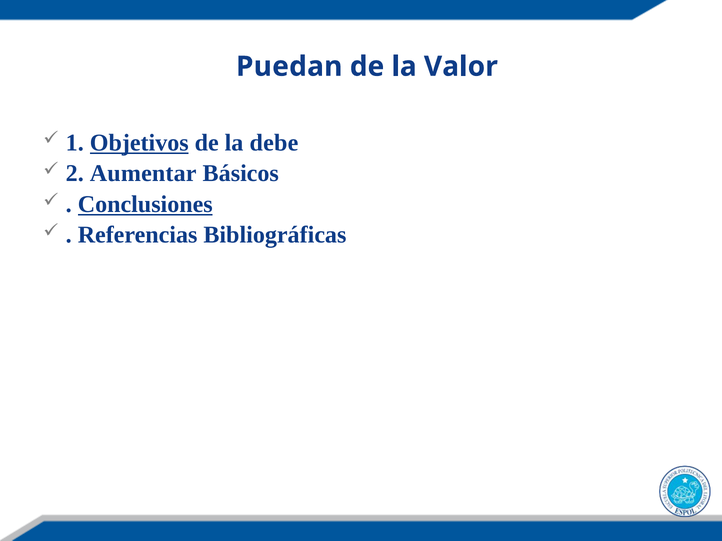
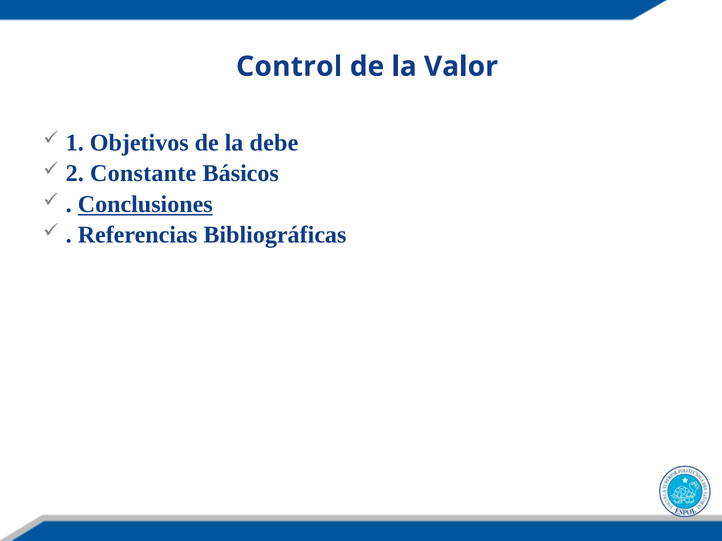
Puedan: Puedan -> Control (289, 67)
Objetivos underline: present -> none (139, 143)
Aumentar: Aumentar -> Constante (143, 174)
